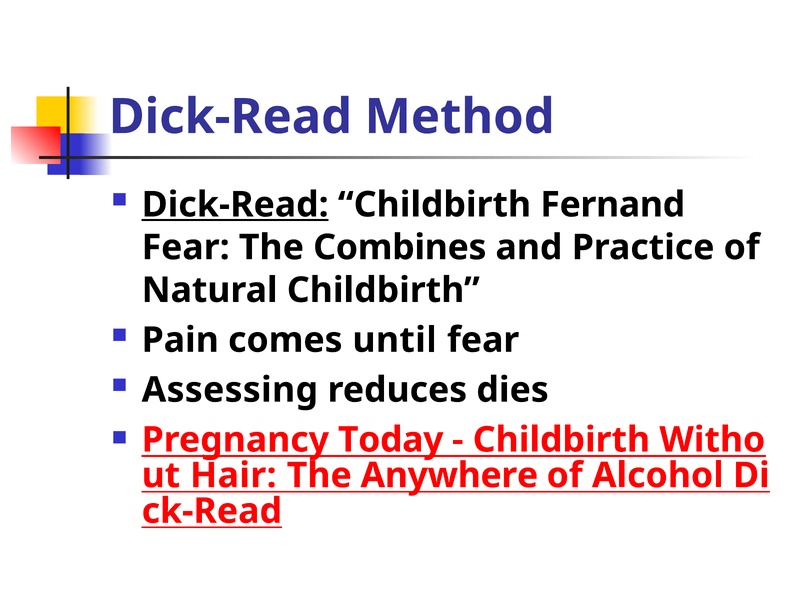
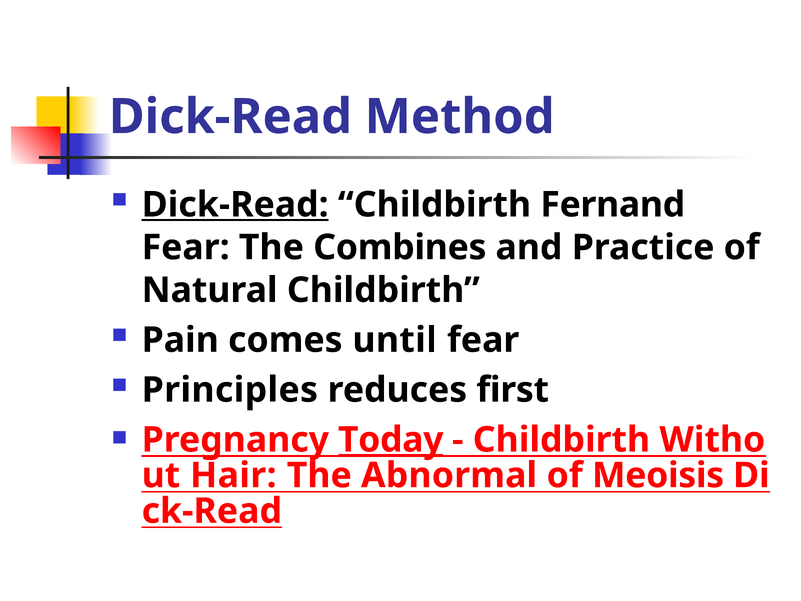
Assessing: Assessing -> Principles (230, 390)
dies: dies -> first (513, 390)
Today underline: none -> present (391, 440)
Anywhere: Anywhere -> Abnormal (449, 475)
Alcohol: Alcohol -> Meoisis (658, 475)
